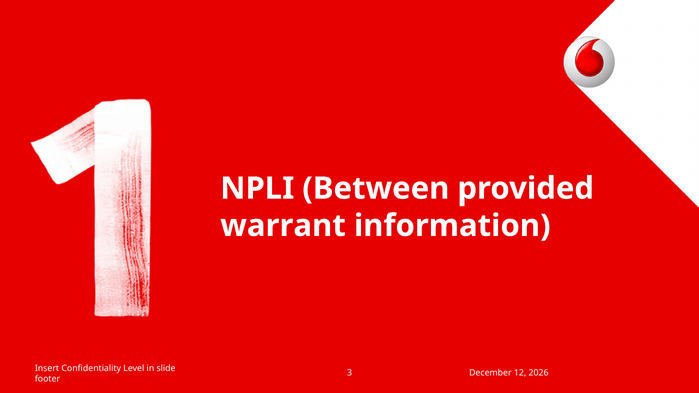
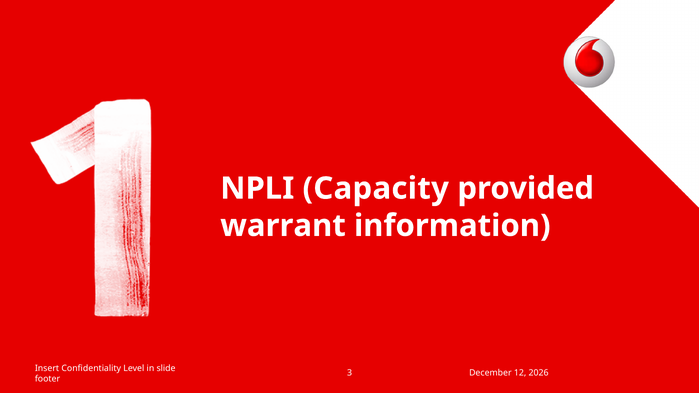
Between: Between -> Capacity (376, 189)
